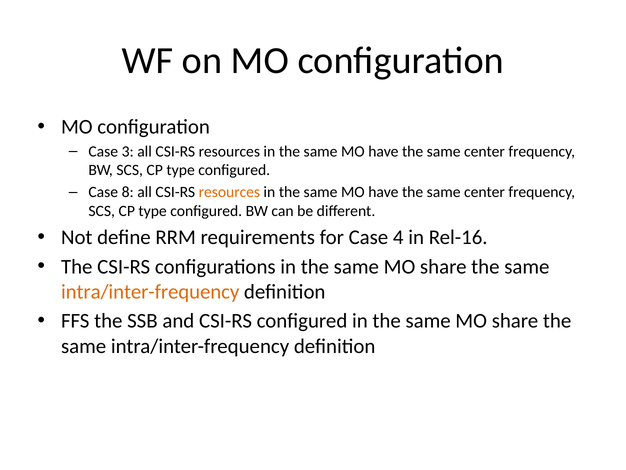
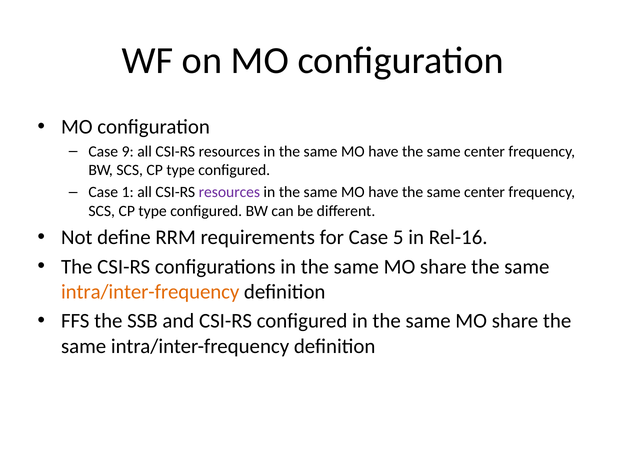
3: 3 -> 9 (128, 151)
8: 8 -> 1 (128, 192)
resources colour: orange -> purple (229, 192)
4: 4 -> 5 (398, 237)
